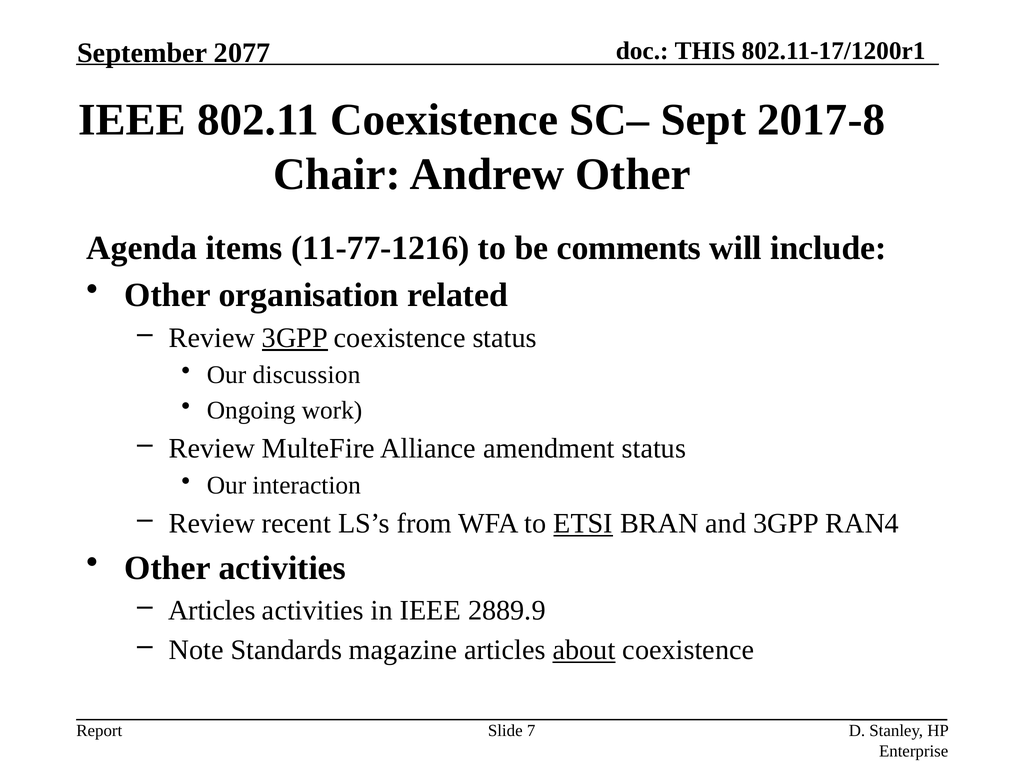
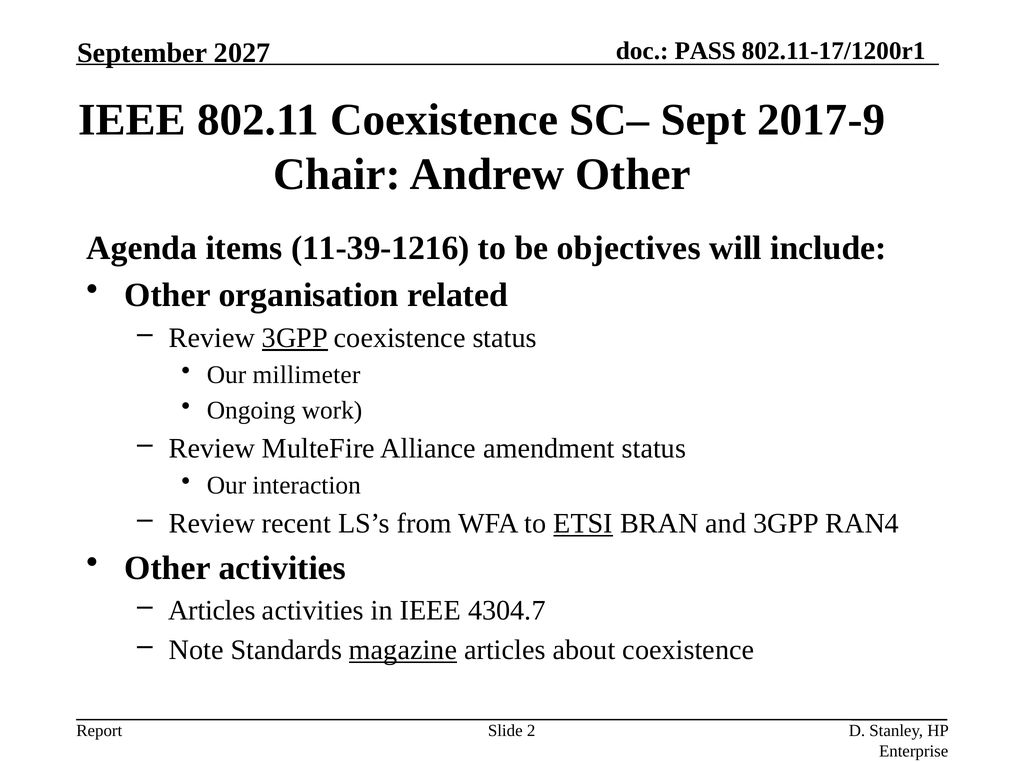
THIS: THIS -> PASS (705, 51)
2077: 2077 -> 2027 (242, 53)
2017-8: 2017-8 -> 2017-9 (821, 120)
11-77-1216: 11-77-1216 -> 11-39-1216 (380, 248)
comments: comments -> objectives (629, 248)
discussion: discussion -> millimeter (307, 374)
2889.9: 2889.9 -> 4304.7 (507, 610)
magazine underline: none -> present (403, 649)
about underline: present -> none (584, 649)
7: 7 -> 2 (531, 730)
